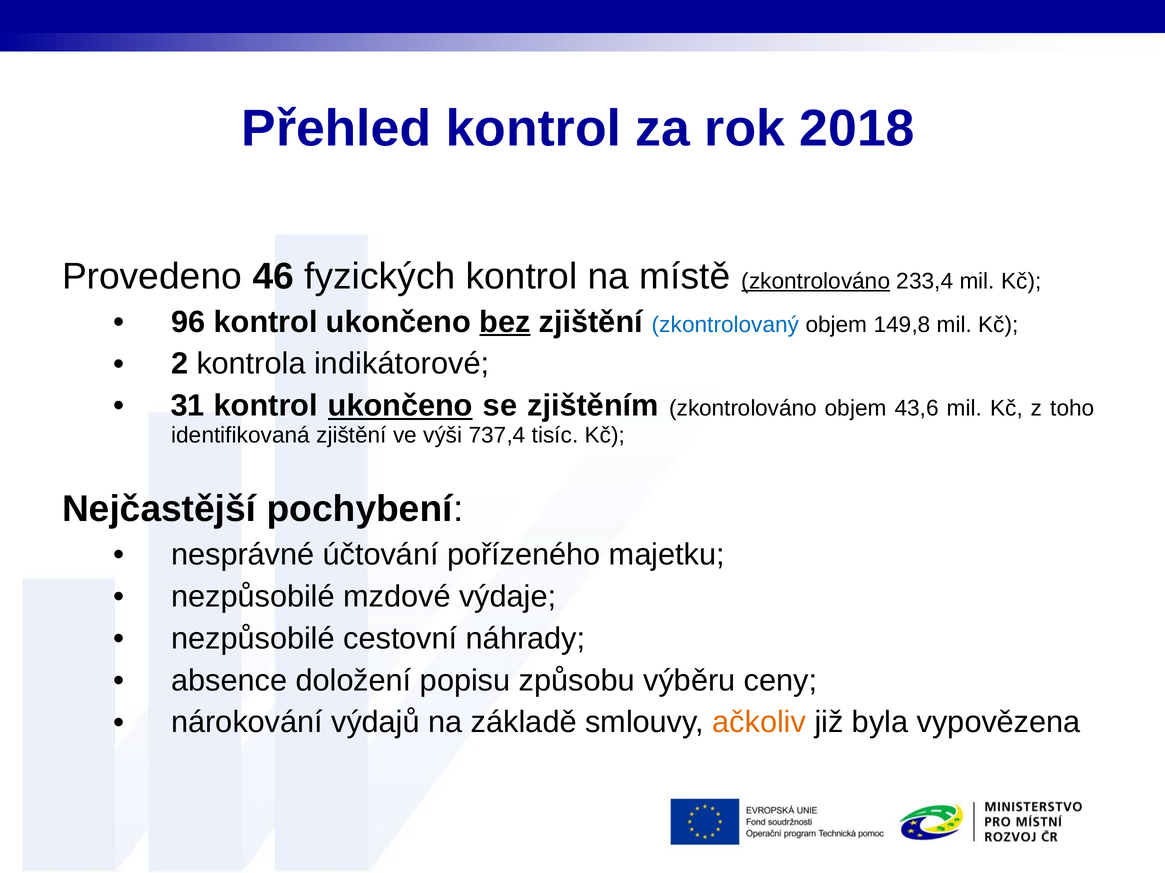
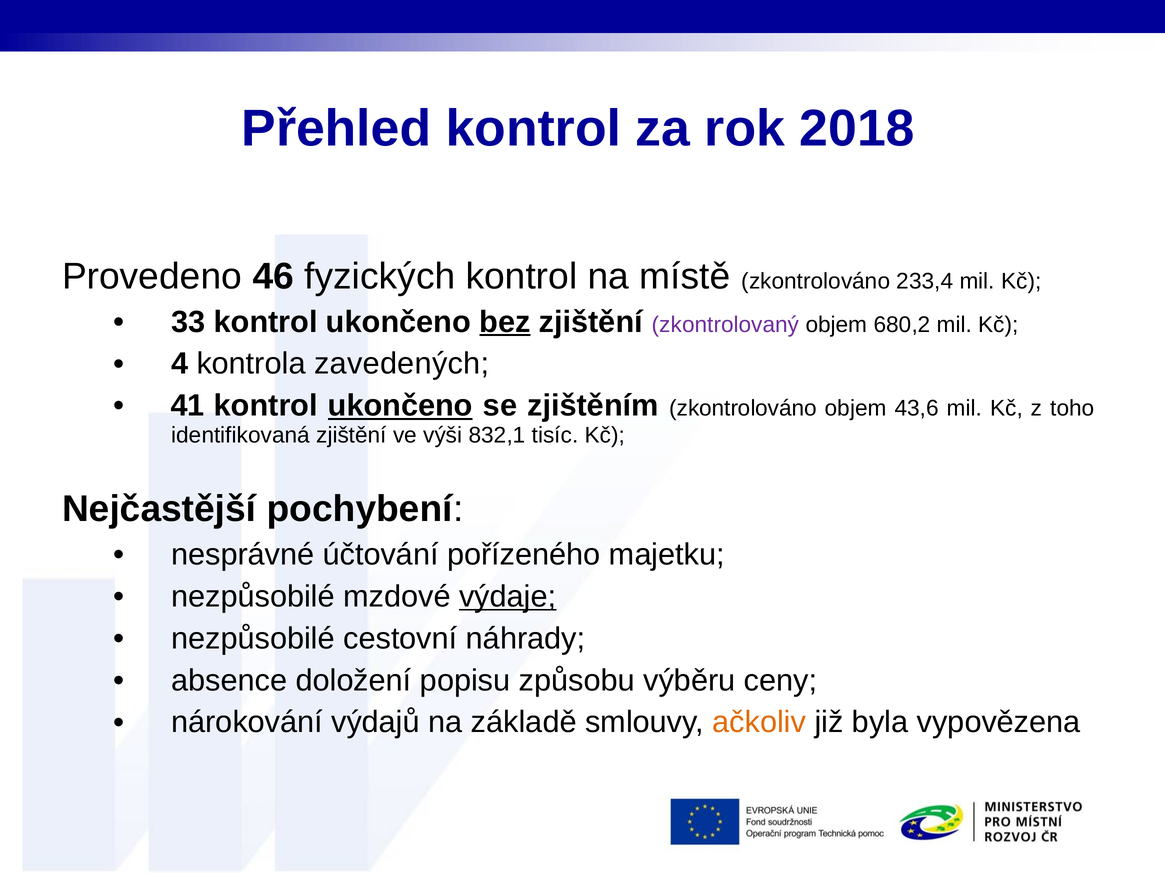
zkontrolováno underline: present -> none (816, 281)
96: 96 -> 33 (188, 322)
zkontrolovaný colour: blue -> purple (726, 325)
149,8: 149,8 -> 680,2 (902, 325)
2: 2 -> 4 (180, 364)
indikátorové: indikátorové -> zavedených (402, 364)
31: 31 -> 41 (188, 406)
737,4: 737,4 -> 832,1 (497, 436)
výdaje underline: none -> present (508, 597)
